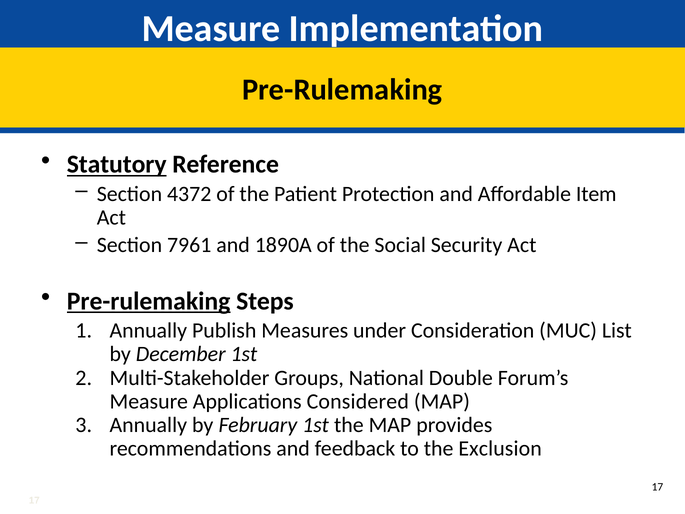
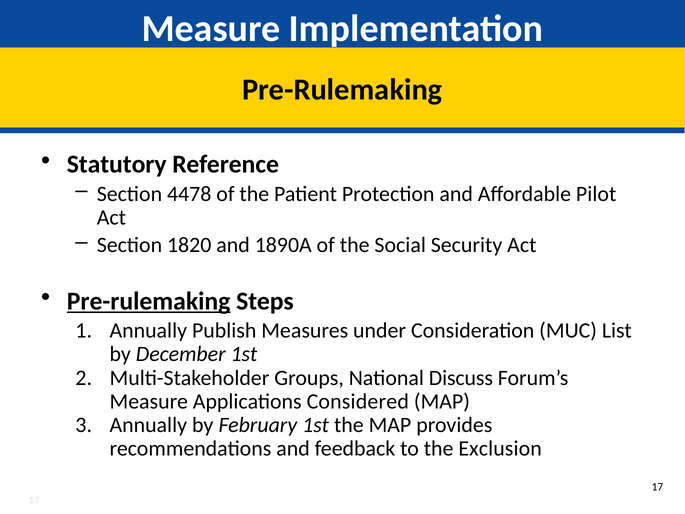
Statutory underline: present -> none (117, 164)
4372: 4372 -> 4478 (189, 194)
Item: Item -> Pilot (596, 194)
7961: 7961 -> 1820 (189, 245)
Double: Double -> Discuss (461, 378)
